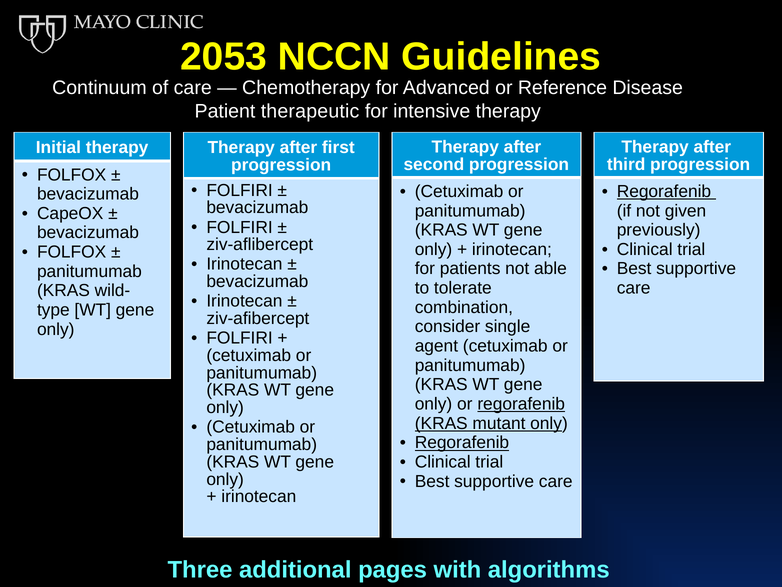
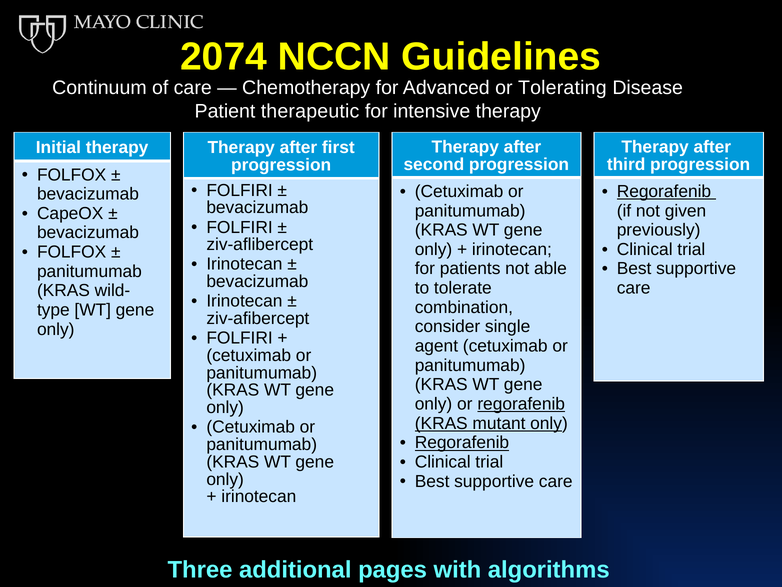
2053: 2053 -> 2074 (224, 57)
Reference: Reference -> Tolerating (562, 88)
